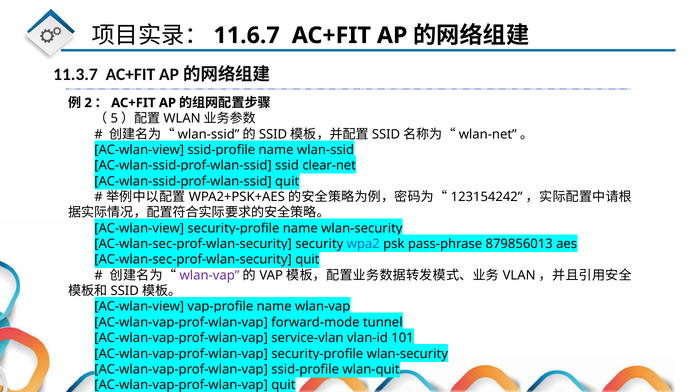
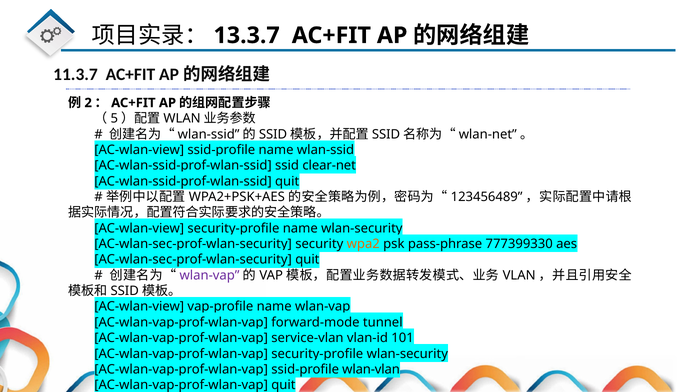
11.6.7: 11.6.7 -> 13.3.7 (247, 35)
123154242: 123154242 -> 123456489 (487, 197)
wpa2 colour: blue -> orange (363, 244)
879856013: 879856013 -> 777399330 (519, 244)
wlan-quit: wlan-quit -> wlan-vlan (371, 369)
